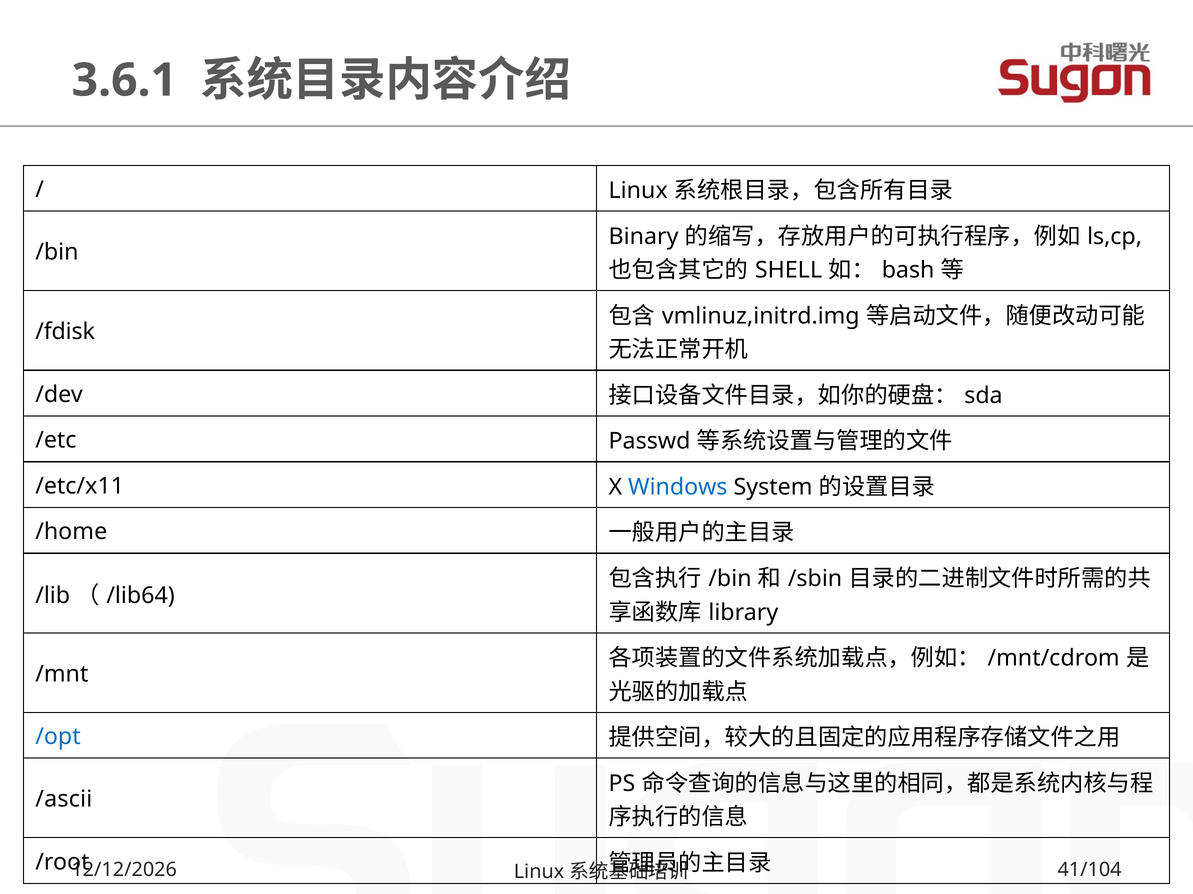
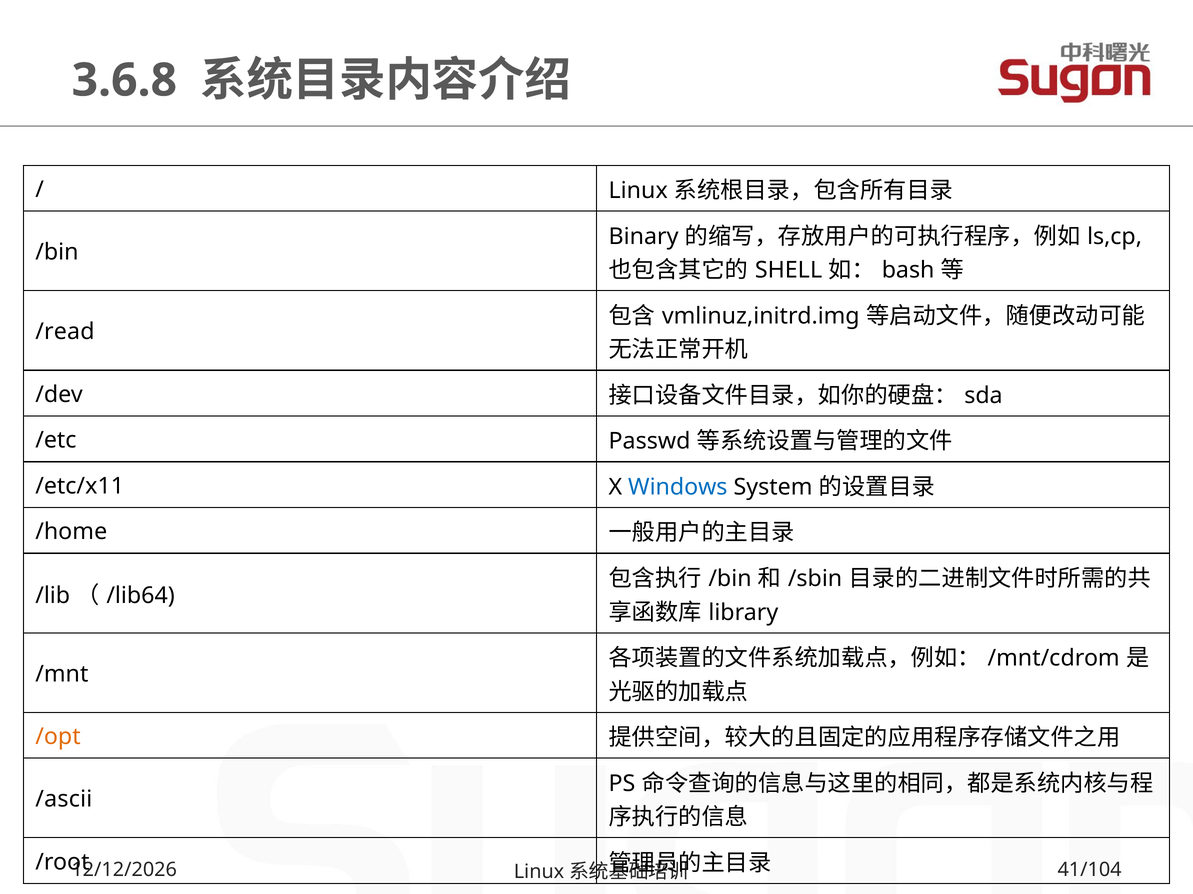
3.6.1: 3.6.1 -> 3.6.8 (124, 80)
/fdisk: /fdisk -> /read (65, 332)
/opt colour: blue -> orange (58, 737)
